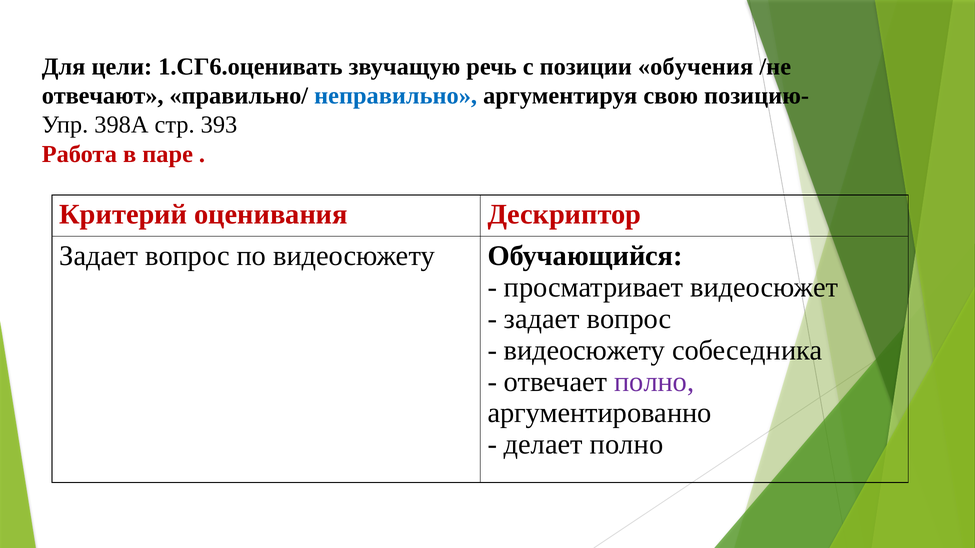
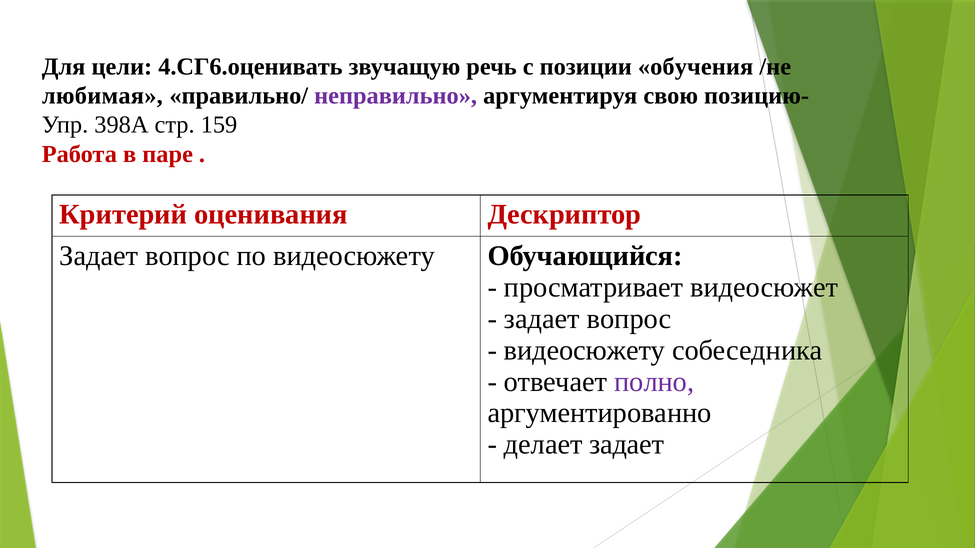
1.СГ6.оценивать: 1.СГ6.оценивать -> 4.СГ6.оценивать (250, 67)
отвечают: отвечают -> любимая (102, 96)
неправильно colour: blue -> purple (396, 96)
393: 393 -> 159 (219, 125)
делает полно: полно -> задает (627, 445)
